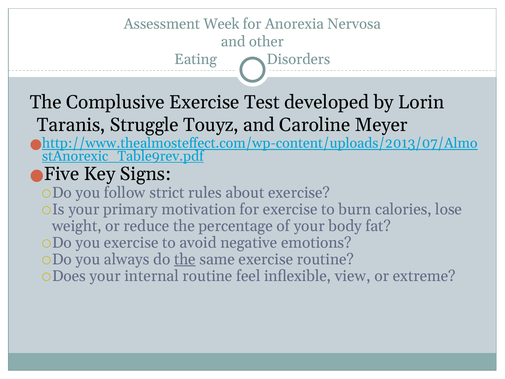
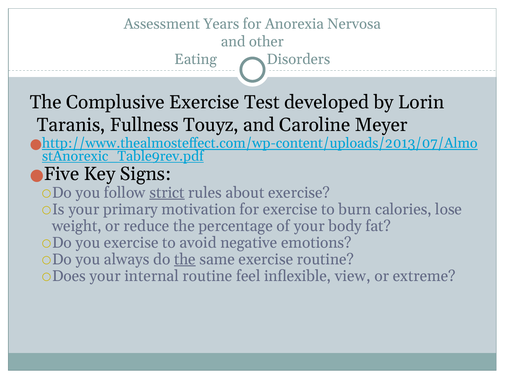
Week: Week -> Years (221, 24)
Struggle: Struggle -> Fullness (144, 125)
strict underline: none -> present (167, 192)
